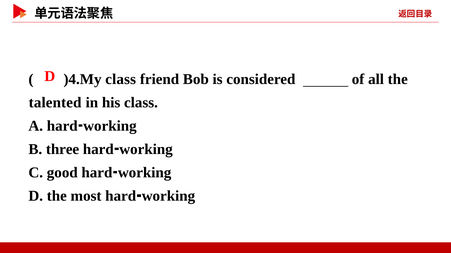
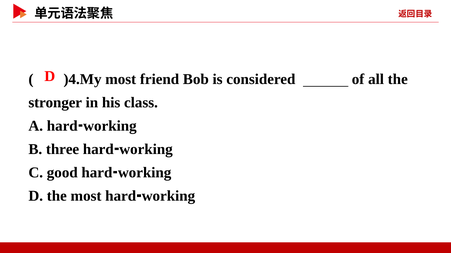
)4.My class: class -> most (121, 79)
talented: talented -> stronger (55, 103)
